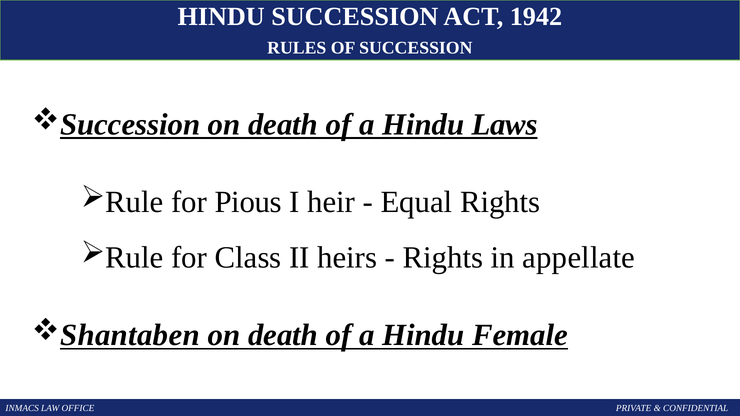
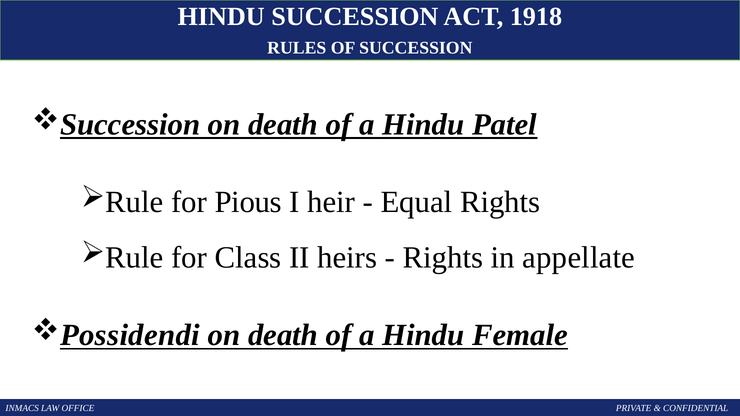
1942: 1942 -> 1918 (536, 17)
Laws: Laws -> Patel (505, 124)
Shantaben: Shantaben -> Possidendi (130, 335)
